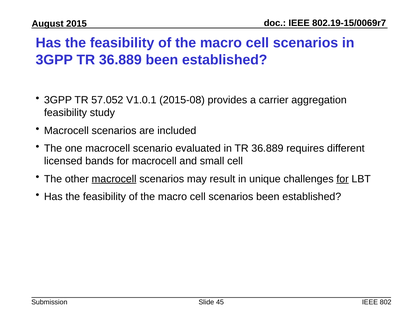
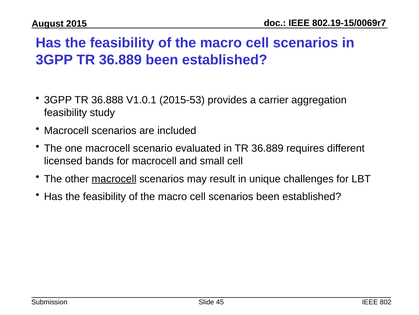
57.052: 57.052 -> 36.888 (107, 100)
2015-08: 2015-08 -> 2015-53 (182, 100)
for underline: present -> none (343, 178)
